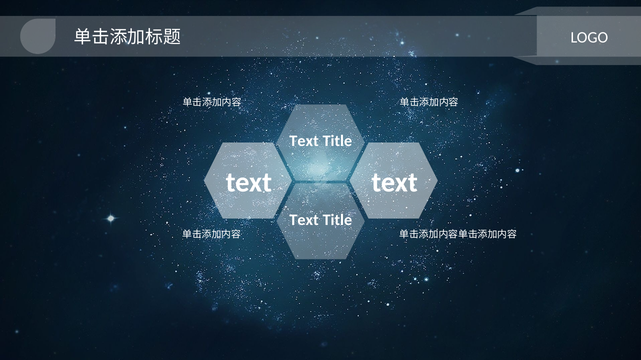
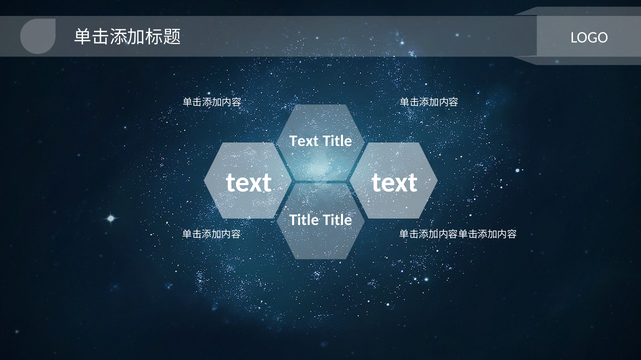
Text: Text -> Title (304, 220)
